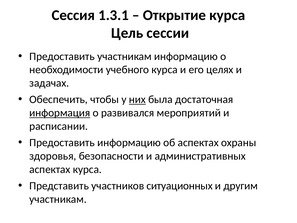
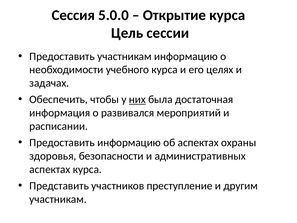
1.3.1: 1.3.1 -> 5.0.0 (114, 15)
информация underline: present -> none (60, 113)
ситуационных: ситуационных -> преступление (180, 186)
